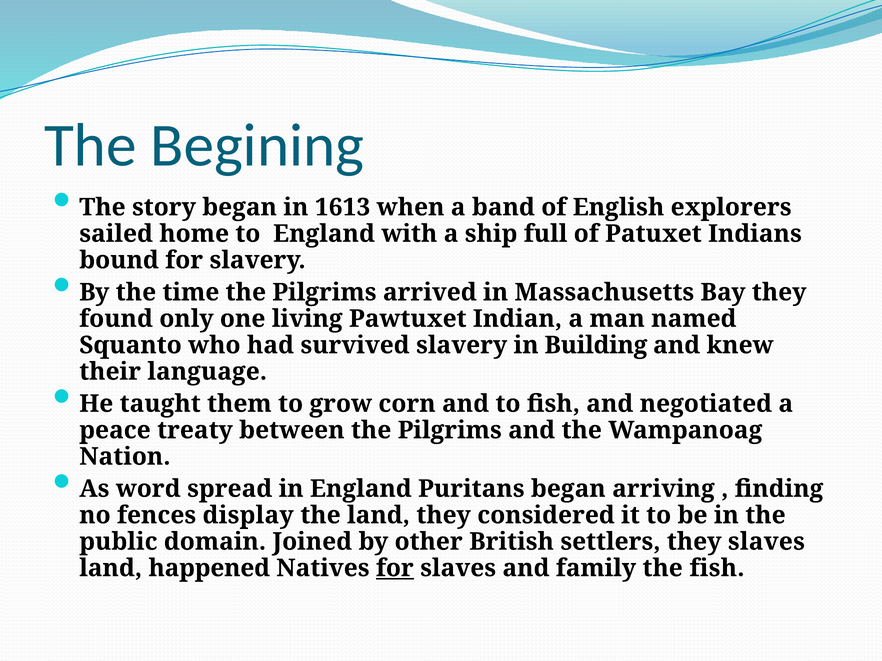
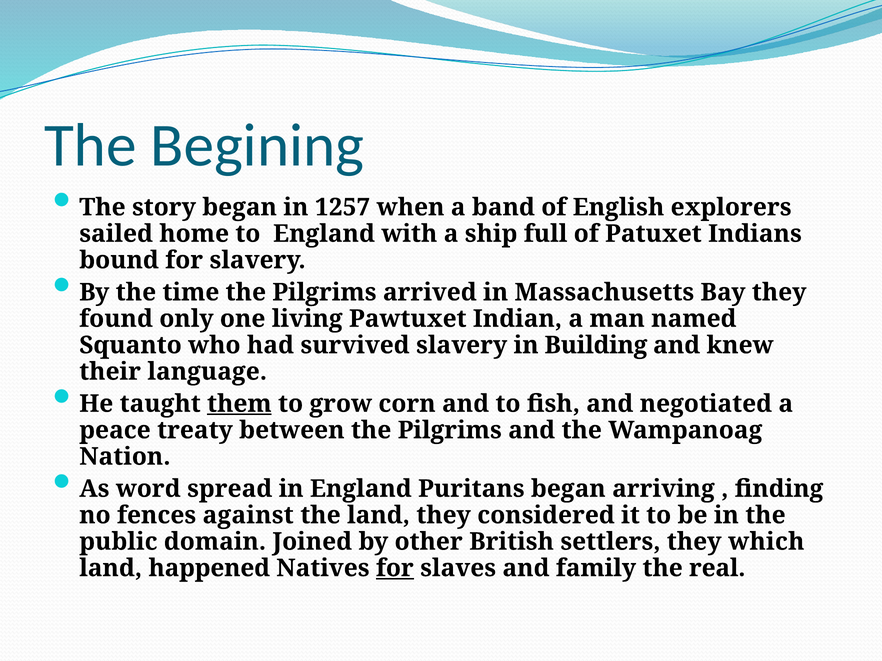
1613: 1613 -> 1257 (343, 207)
them underline: none -> present (239, 404)
display: display -> against (248, 516)
they slaves: slaves -> which (766, 542)
the fish: fish -> real (717, 569)
